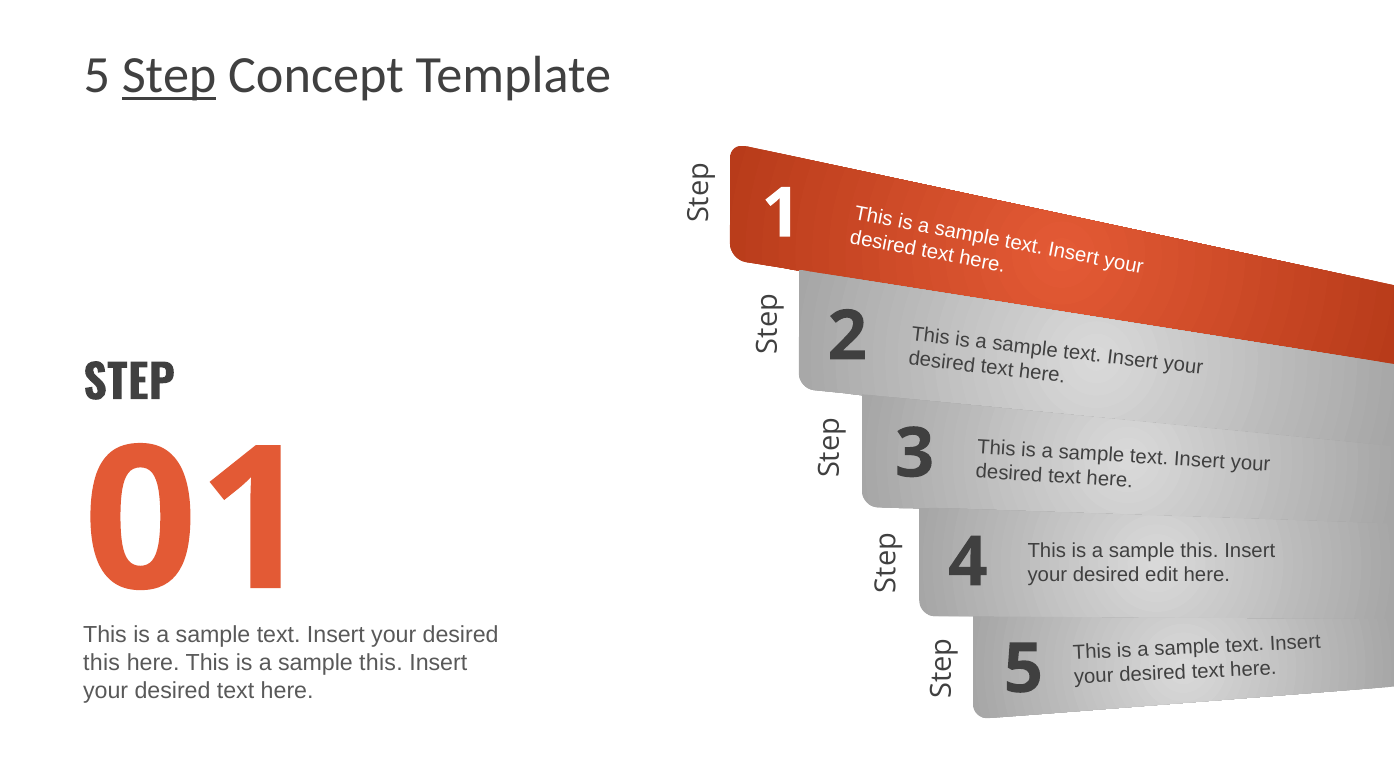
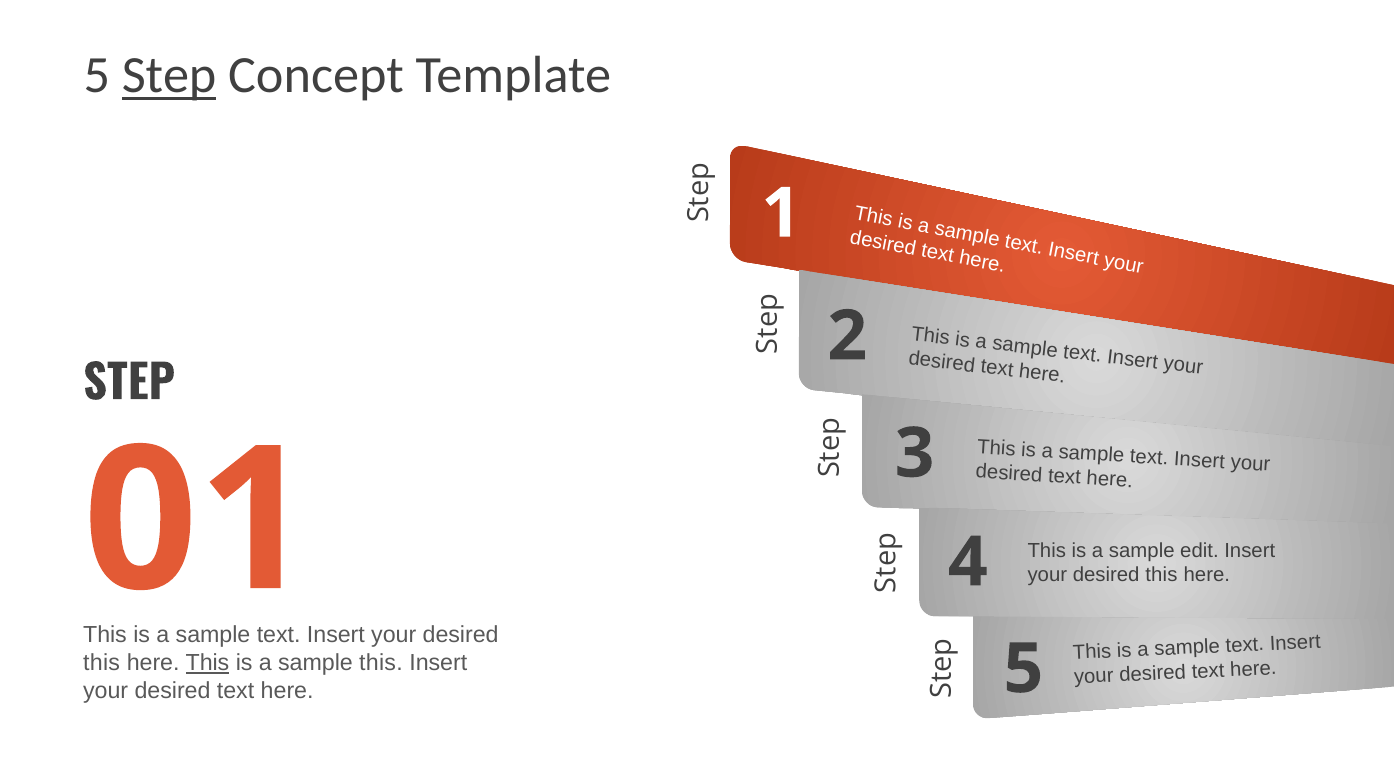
this: this -> edit (1199, 551)
edit: edit -> this (1161, 575)
This underline: none -> present (207, 663)
